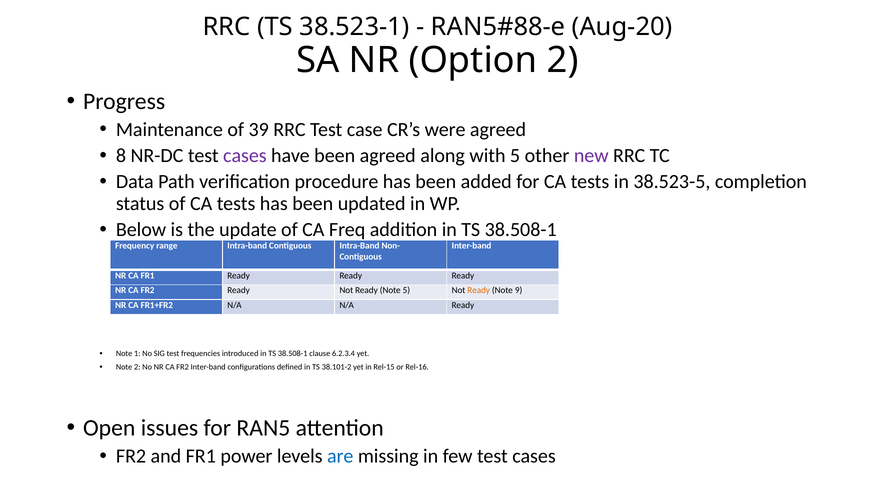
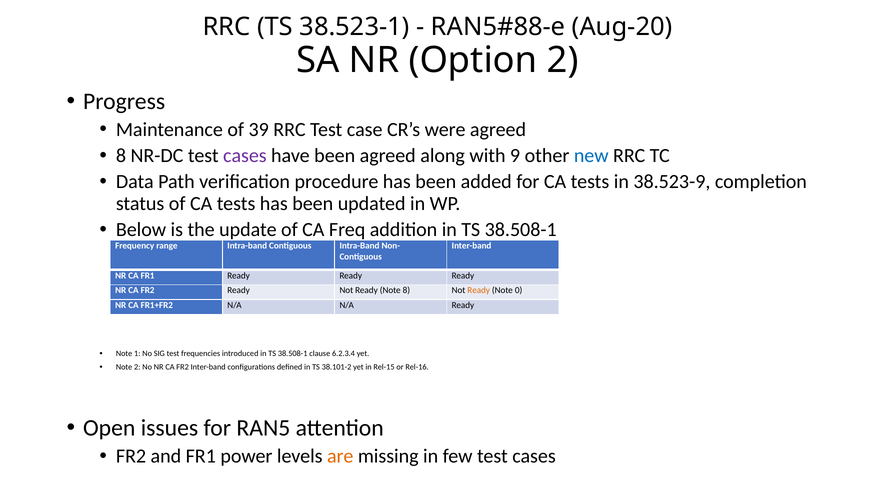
with 5: 5 -> 9 (515, 156)
new colour: purple -> blue (591, 156)
38.523-5: 38.523-5 -> 38.523-9 (672, 182)
Note 5: 5 -> 8 (406, 290)
9: 9 -> 0 (519, 290)
are colour: blue -> orange (340, 456)
